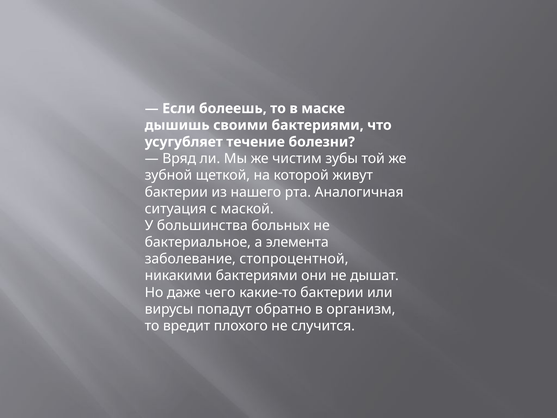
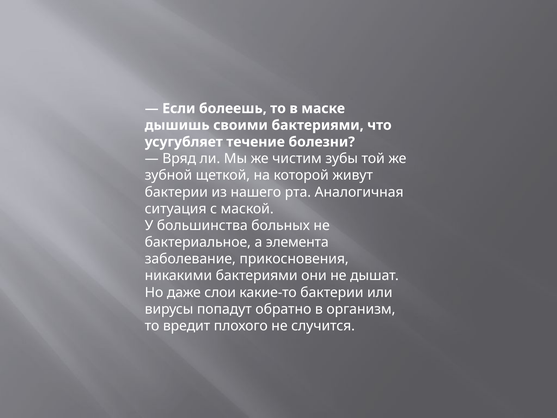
стопроцентной: стопроцентной -> прикосновения (294, 259)
чего: чего -> слои (220, 292)
